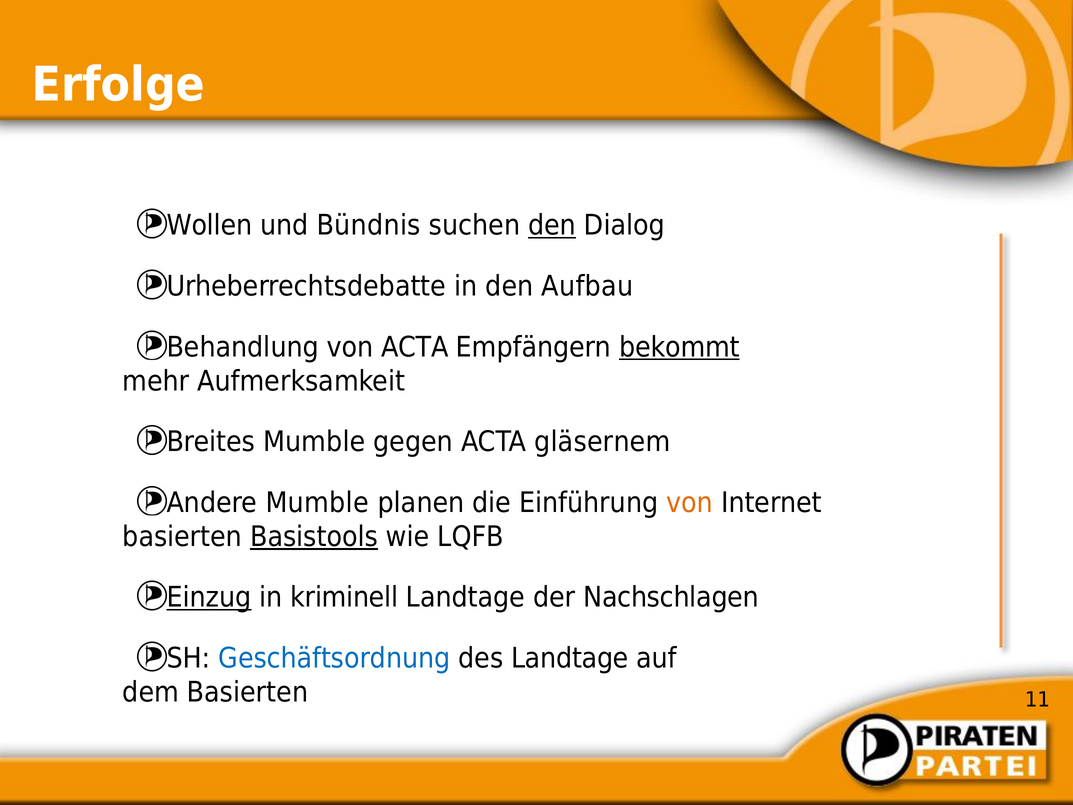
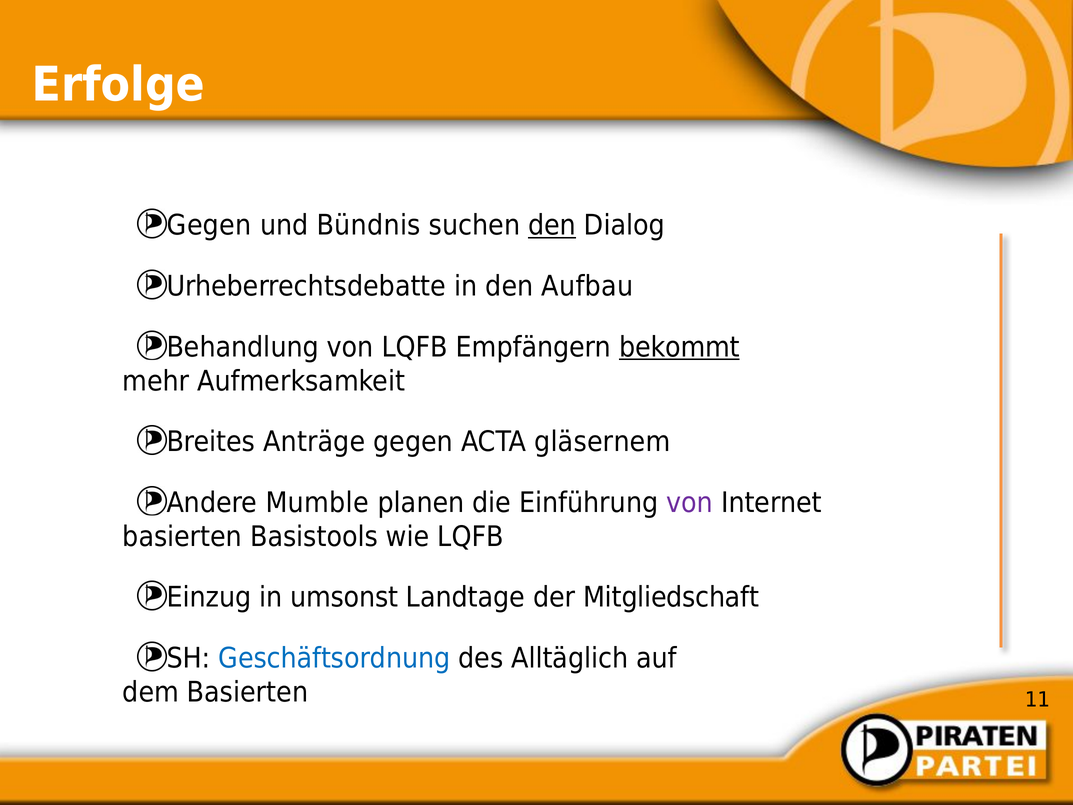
Wollen: Wollen -> Gegen (209, 226)
von ACTA: ACTA -> LQFB (415, 347)
Breites Mumble: Mumble -> Anträge (314, 442)
von colour: orange -> purple (690, 503)
Basistools underline: present -> none (314, 537)
Einzug underline: present -> none (209, 597)
kriminell: kriminell -> umsonst (344, 597)
Nachschlagen: Nachschlagen -> Mitgliedschaft (671, 597)
des Landtage: Landtage -> Alltäglich (570, 658)
